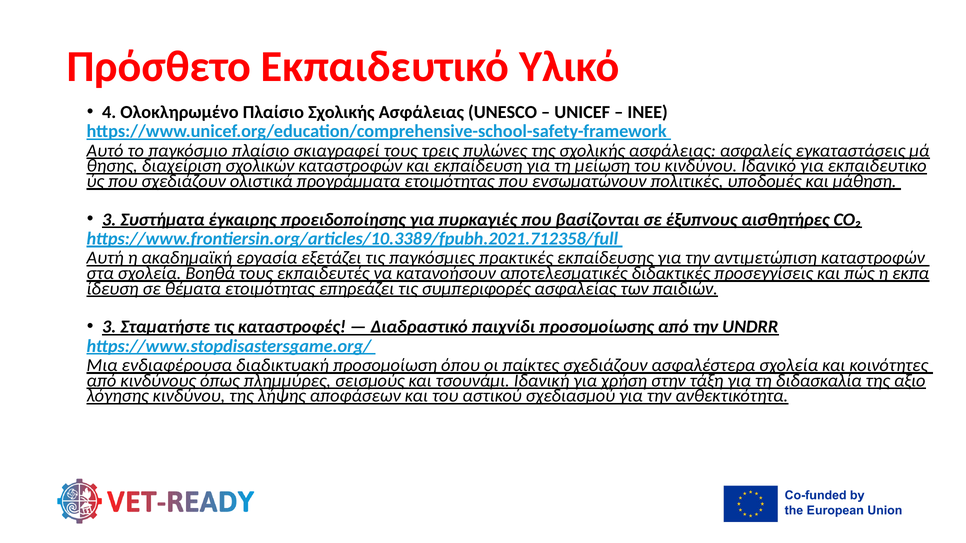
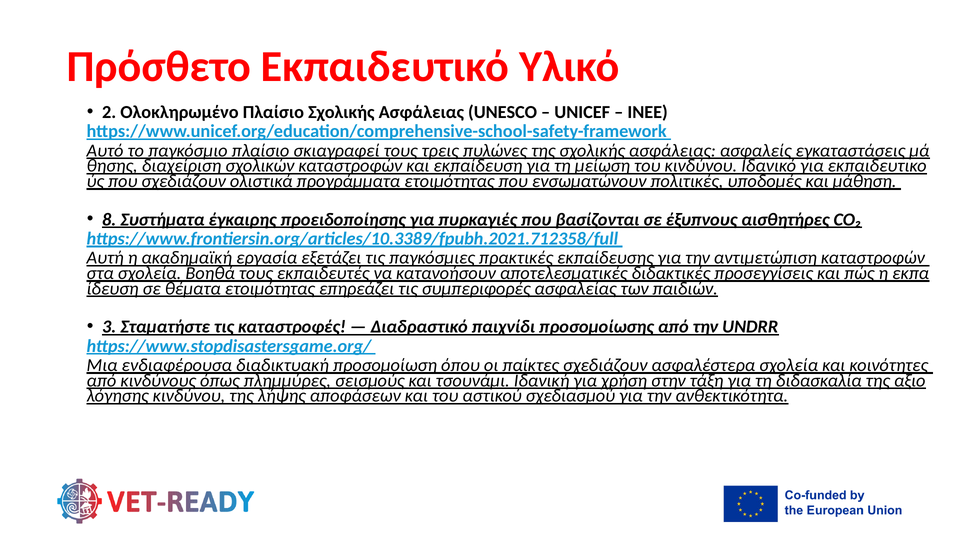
4: 4 -> 2 (109, 112)
3: 3 -> 8 (109, 220)
